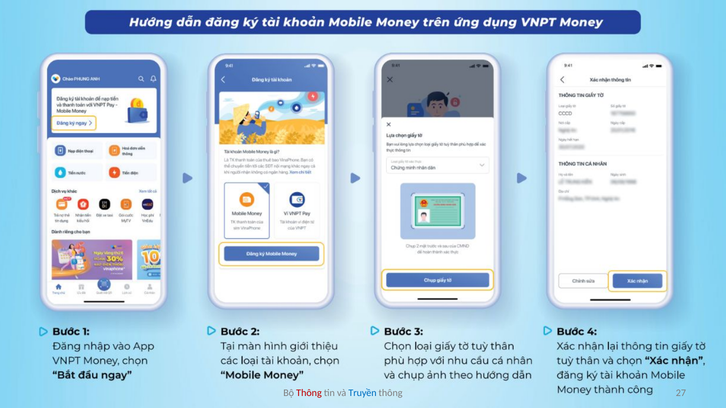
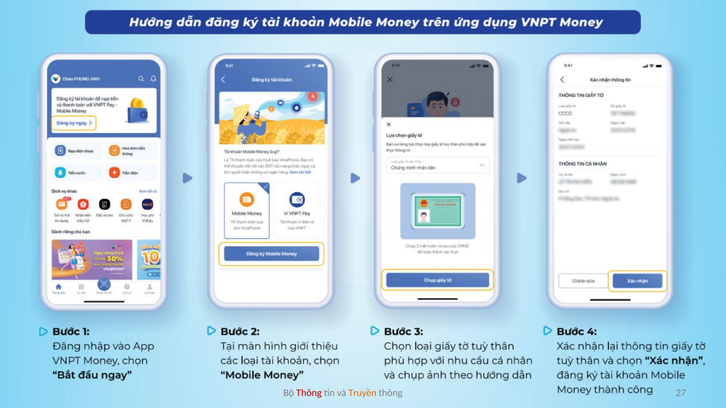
Truyền colour: blue -> orange (363, 393)
